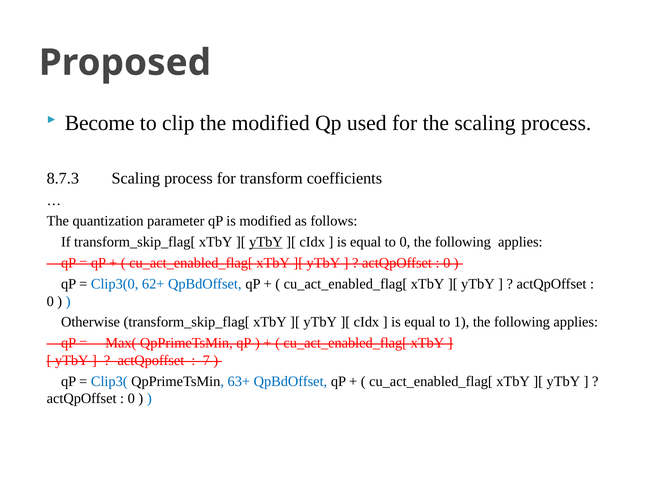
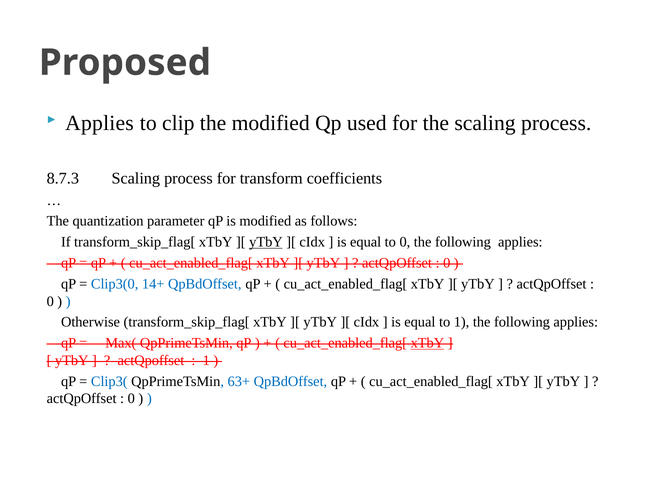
Become: Become -> Applies (100, 123)
62+: 62+ -> 14+ (153, 284)
xTbY underline: none -> present (427, 343)
7: 7 -> 1 (206, 360)
